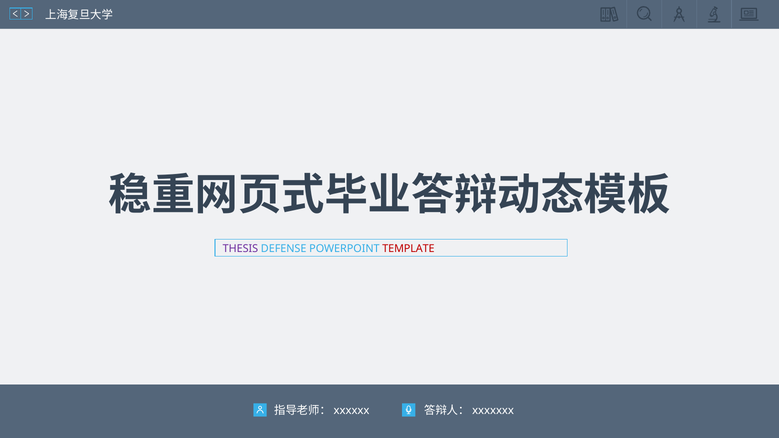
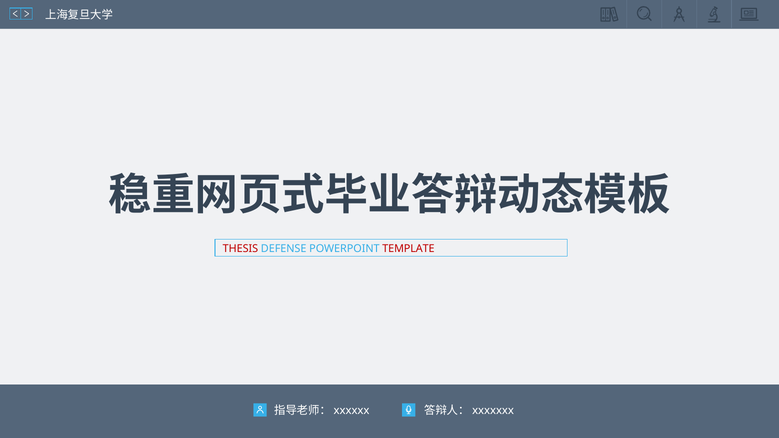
THESIS colour: purple -> red (240, 248)
